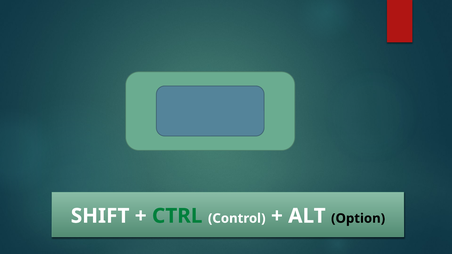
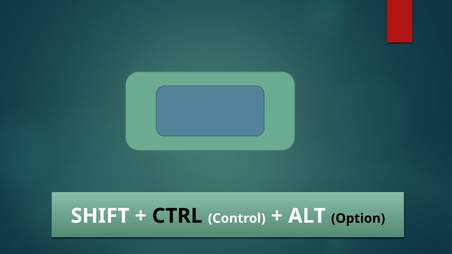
CTRL colour: green -> black (177, 216)
